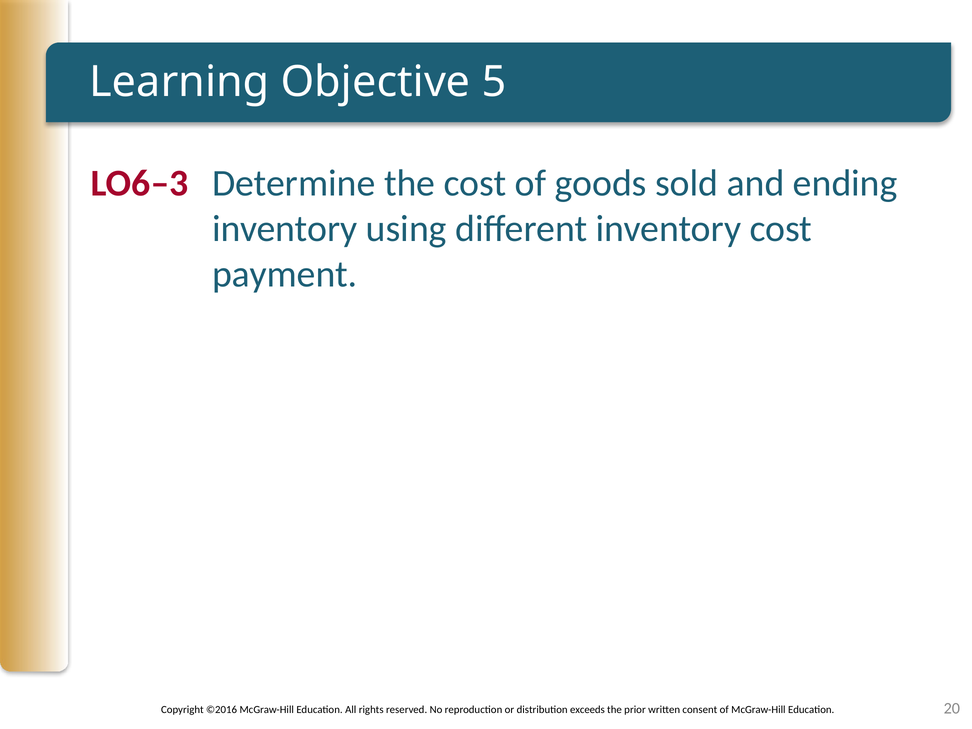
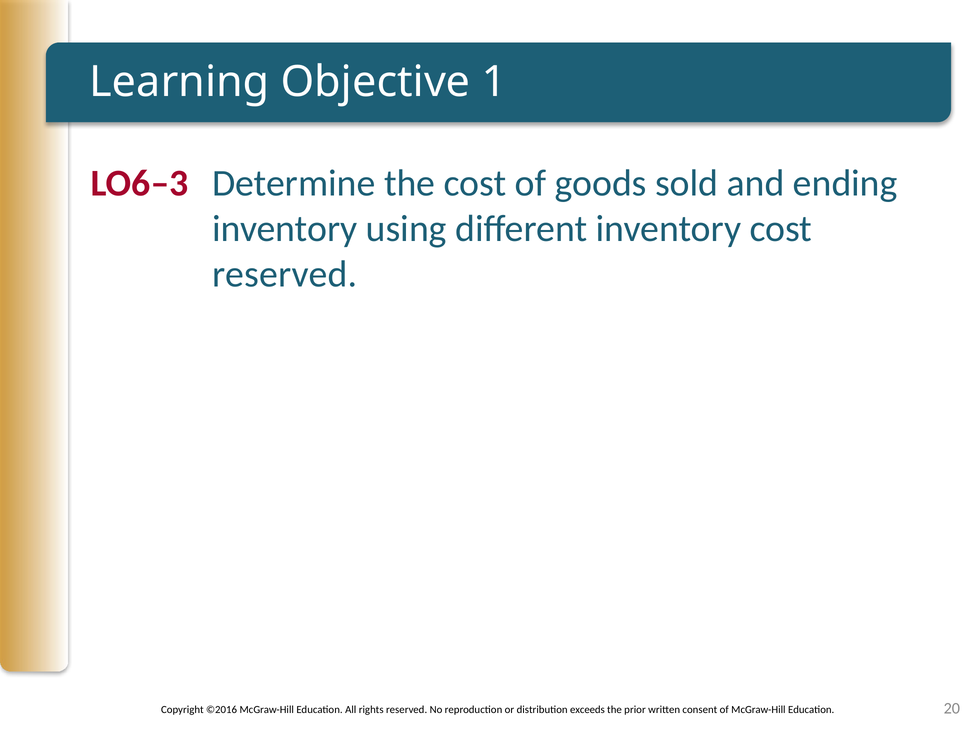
5: 5 -> 1 (494, 82)
payment: payment -> reserved (285, 274)
